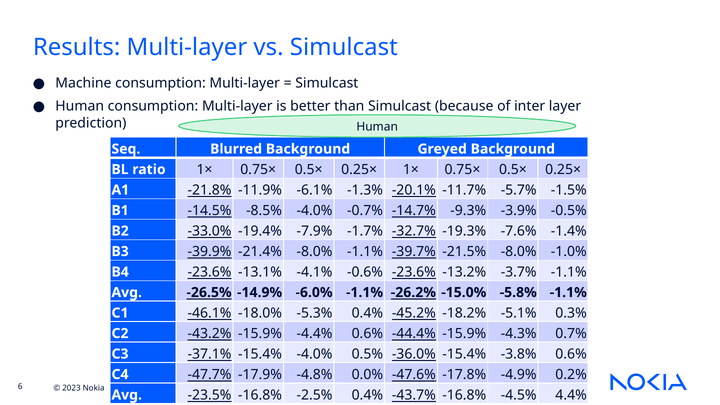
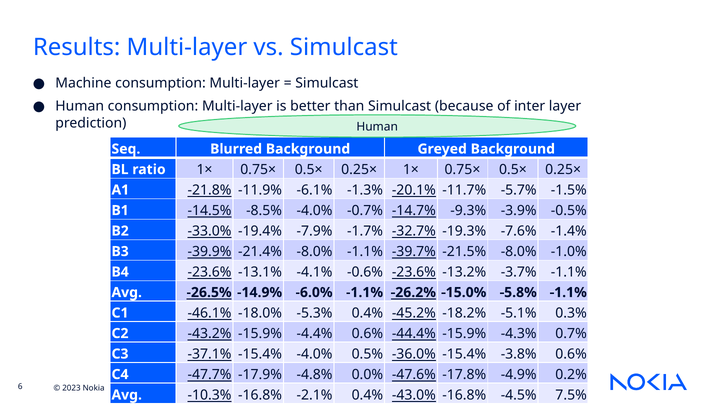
-23.5%: -23.5% -> -10.3% (210, 395)
-2.5%: -2.5% -> -2.1% (314, 395)
-43.7%: -43.7% -> -43.0% (414, 395)
4.4%: 4.4% -> 7.5% (571, 395)
